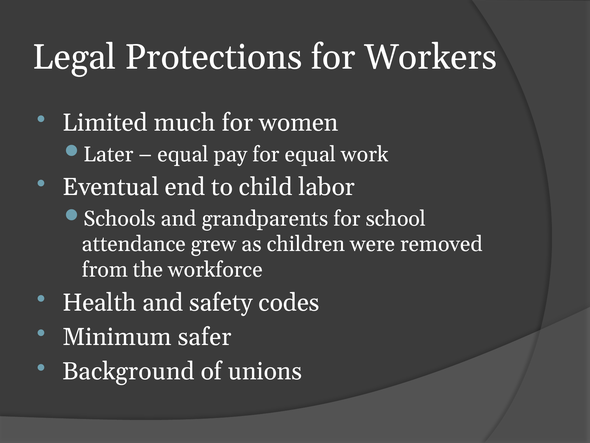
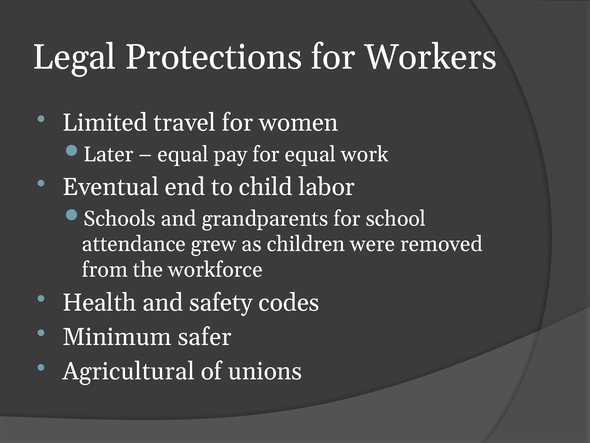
much: much -> travel (185, 123)
Background: Background -> Agricultural (129, 371)
